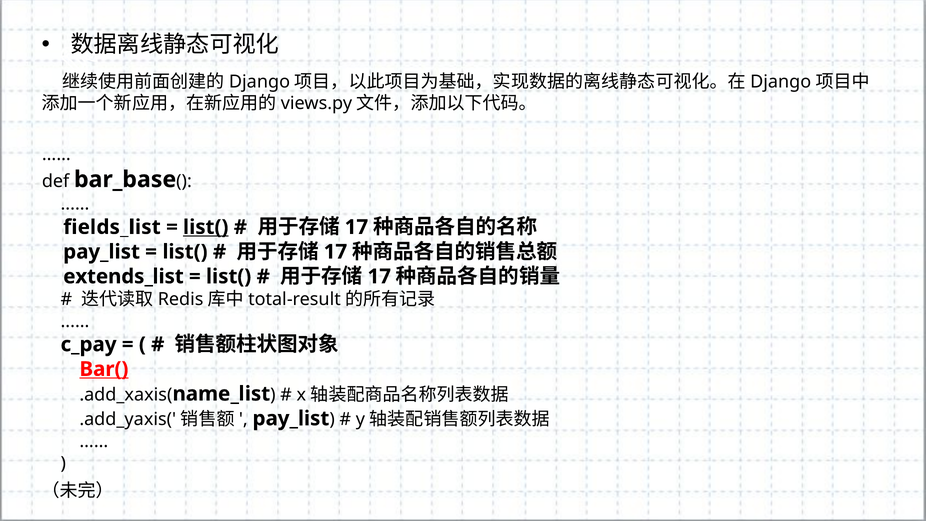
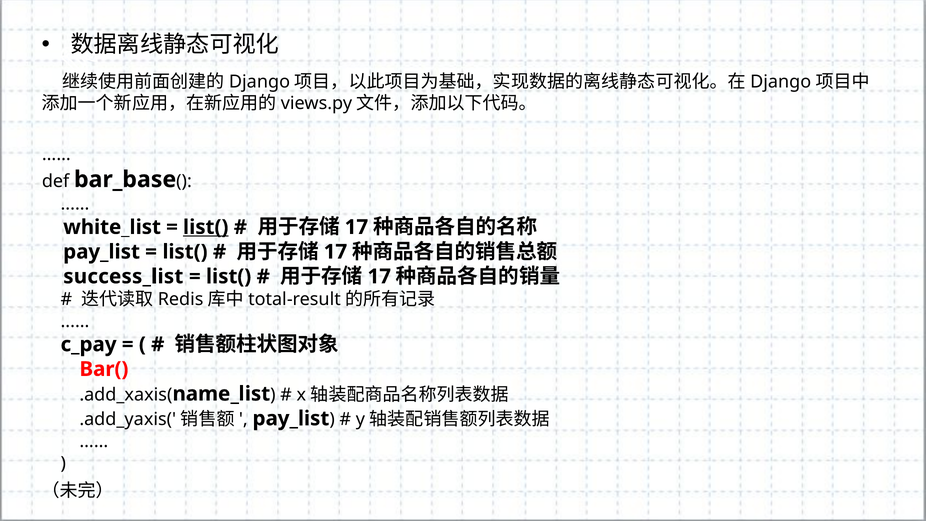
fields_list: fields_list -> white_list (112, 227)
extends_list: extends_list -> success_list (123, 276)
Bar( underline: present -> none (104, 369)
